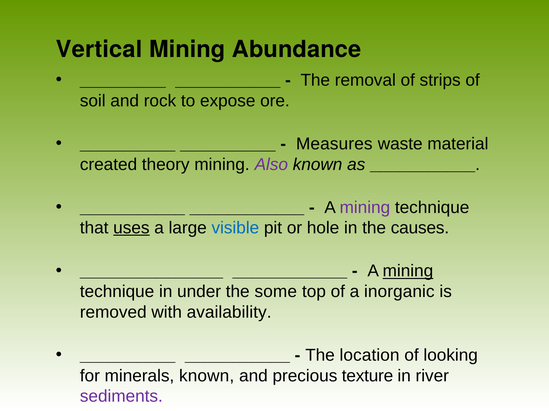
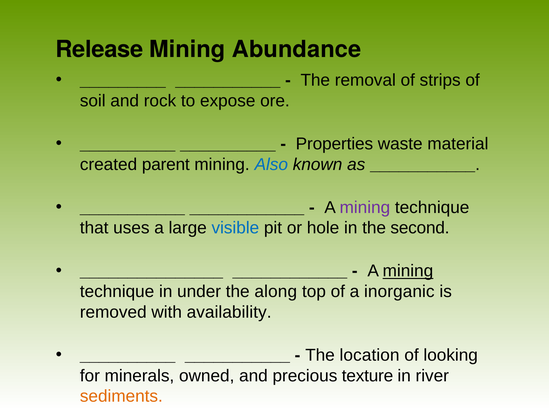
Vertical: Vertical -> Release (99, 50)
Measures: Measures -> Properties (334, 144)
theory: theory -> parent (166, 165)
Also colour: purple -> blue (271, 165)
uses underline: present -> none (131, 228)
causes: causes -> second (420, 228)
some: some -> along (276, 292)
minerals known: known -> owned (207, 376)
sediments colour: purple -> orange (121, 397)
